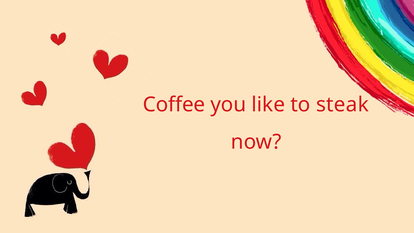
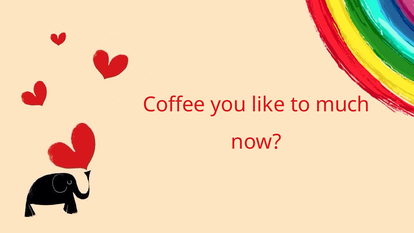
steak: steak -> much (343, 105)
